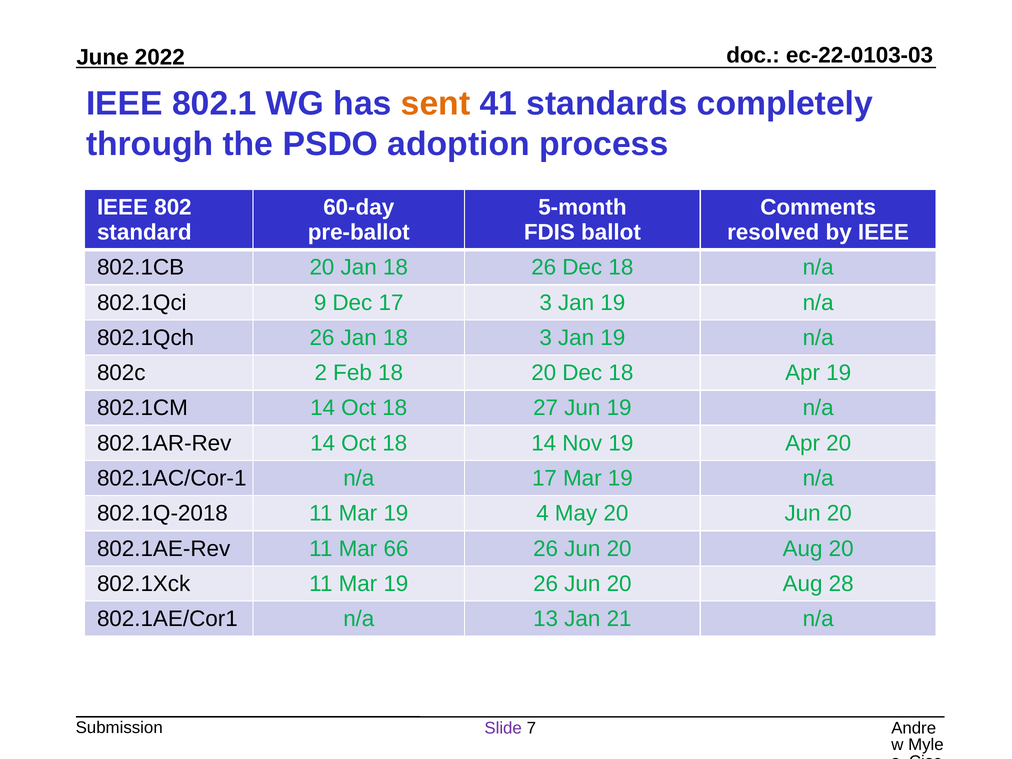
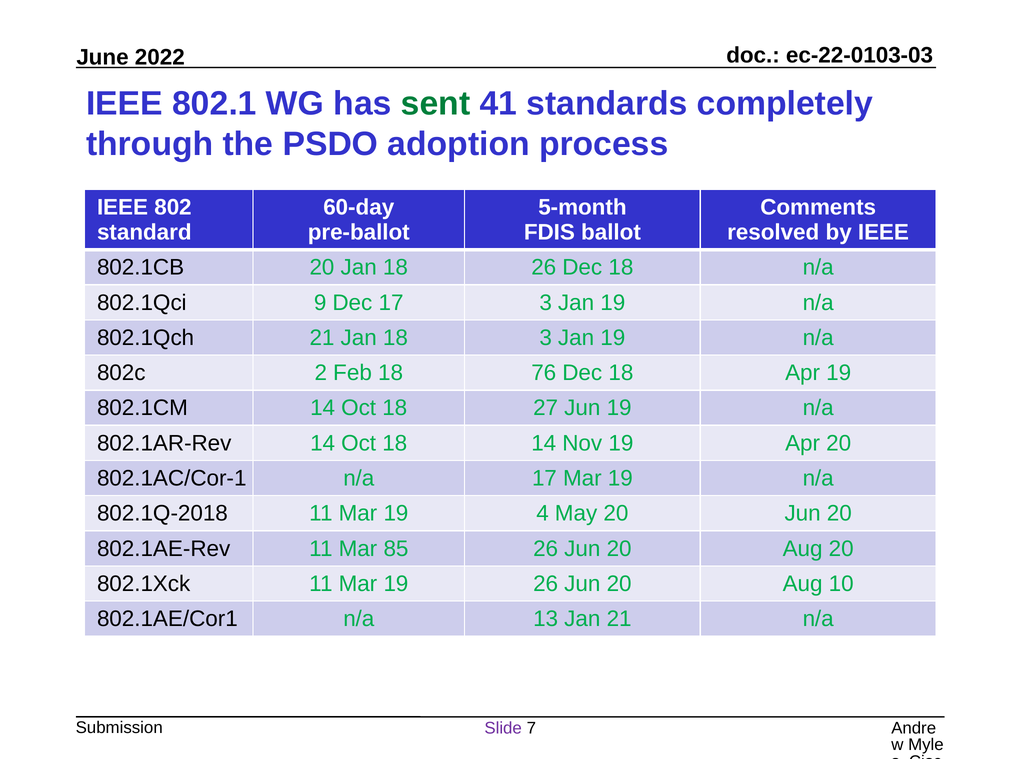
sent colour: orange -> green (436, 104)
802.1Qch 26: 26 -> 21 (322, 338)
18 20: 20 -> 76 (544, 373)
66: 66 -> 85 (396, 549)
28: 28 -> 10 (841, 584)
